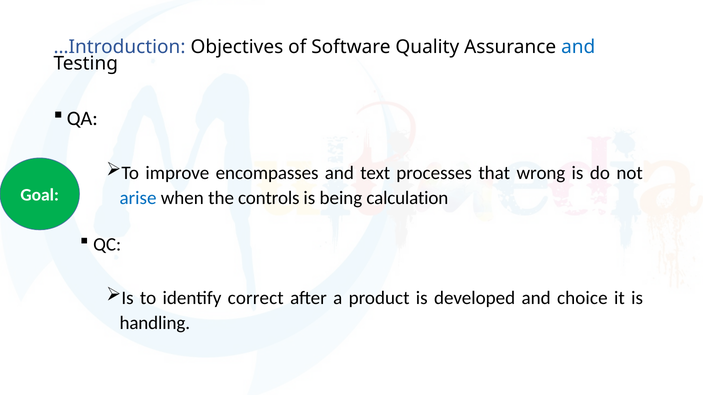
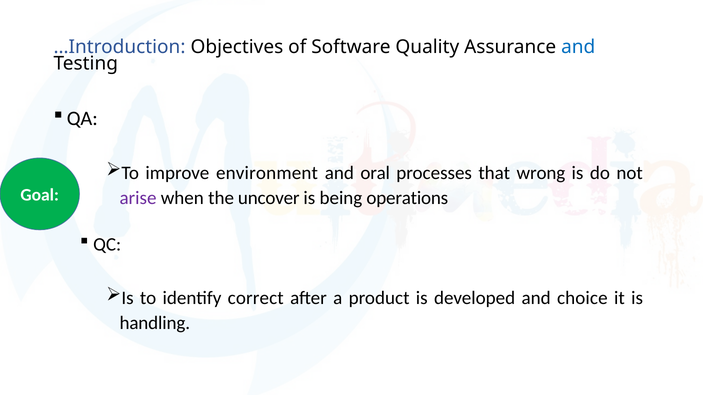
encompasses: encompasses -> environment (267, 173)
text: text -> oral (375, 173)
arise colour: blue -> purple (138, 198)
controls: controls -> uncover (269, 198)
calculation: calculation -> operations (407, 198)
